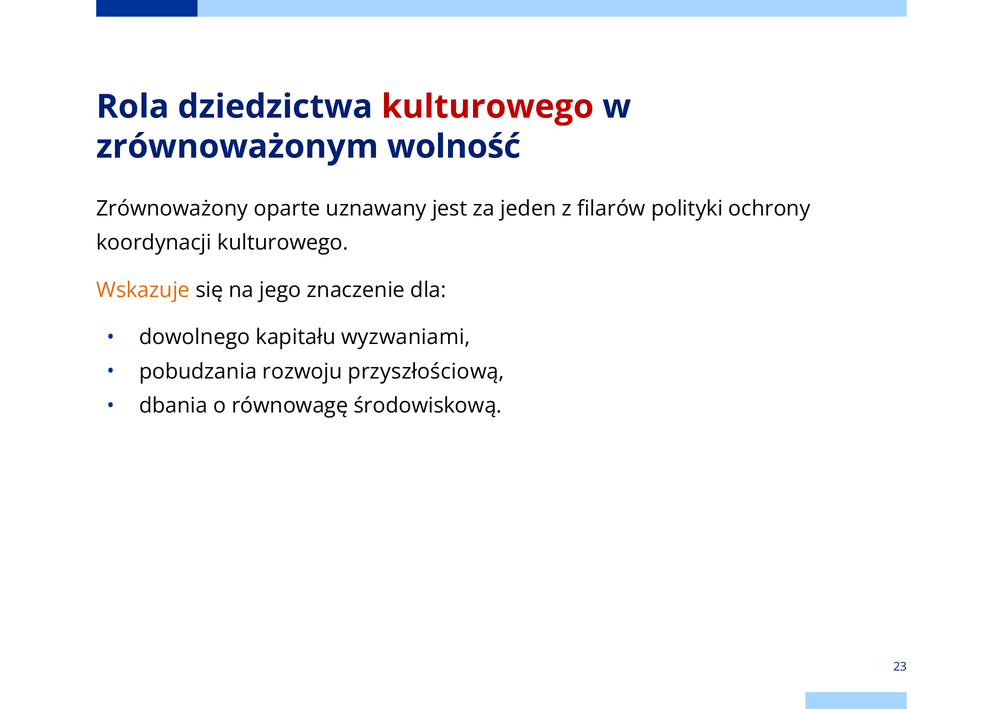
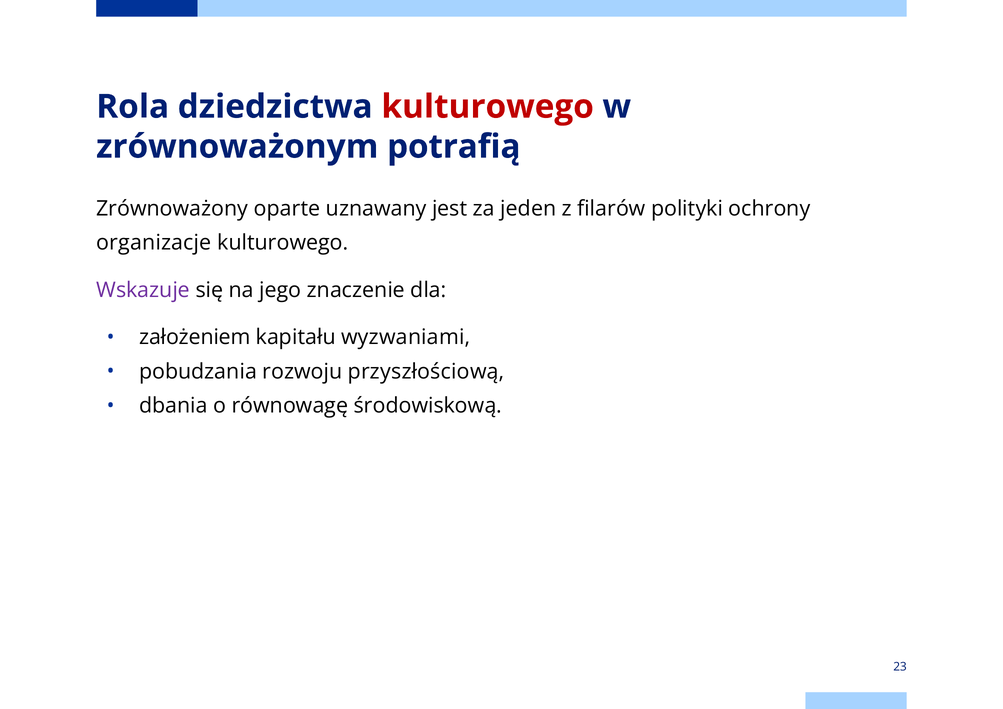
wolność: wolność -> potrafią (454, 147)
koordynacji: koordynacji -> organizacje (154, 243)
Wskazuje colour: orange -> purple (143, 290)
dowolnego: dowolnego -> założeniem (195, 338)
